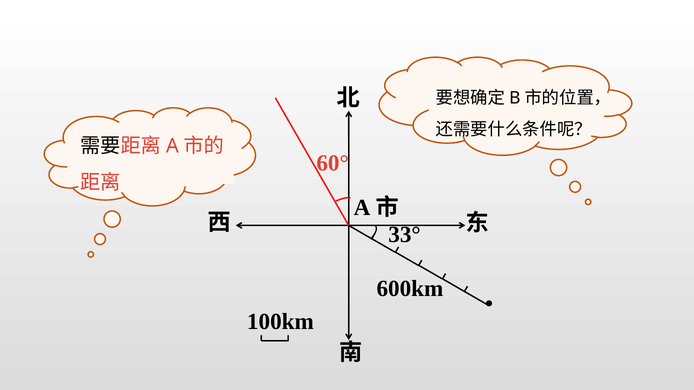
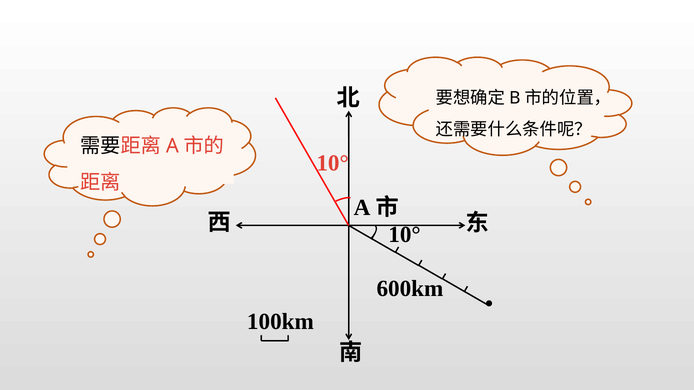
60°: 60° -> 10° (333, 163)
33°: 33° -> 10° (405, 235)
